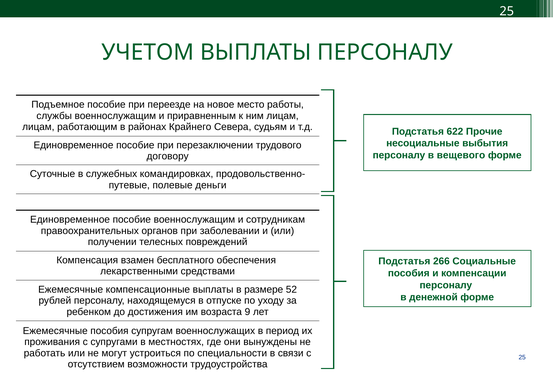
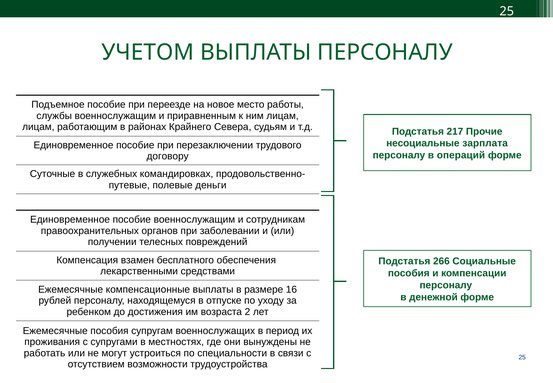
622: 622 -> 217 (455, 131)
выбытия: выбытия -> зарплата (485, 143)
вещевого: вещевого -> операций (461, 155)
52: 52 -> 16 (291, 289)
9: 9 -> 2 (247, 312)
